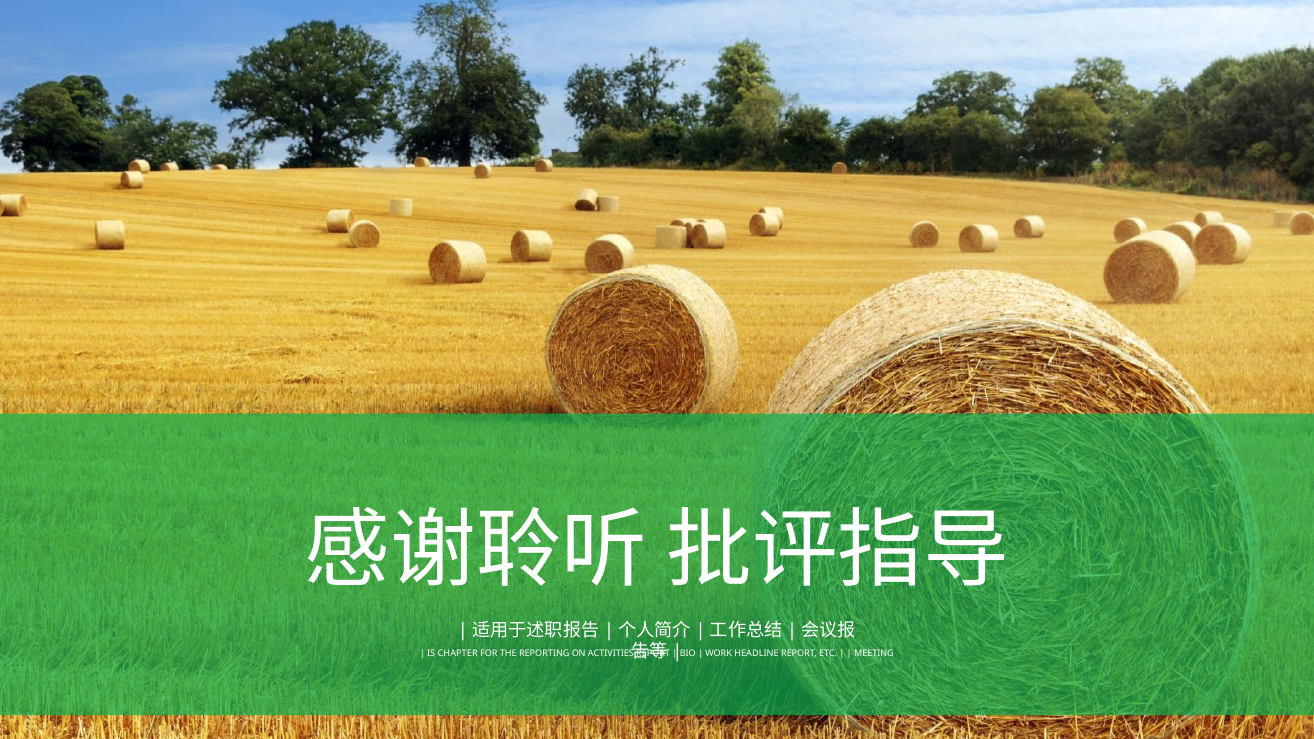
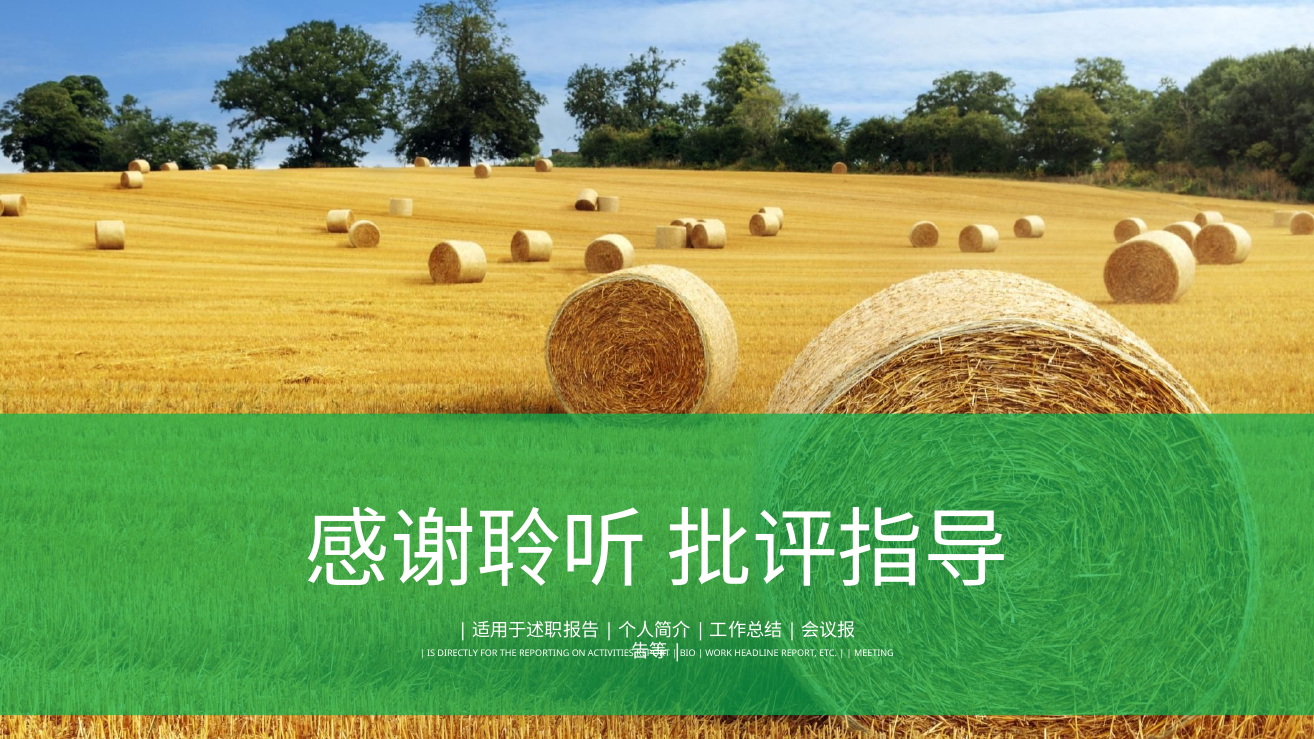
CHAPTER: CHAPTER -> DIRECTLY (458, 654)
